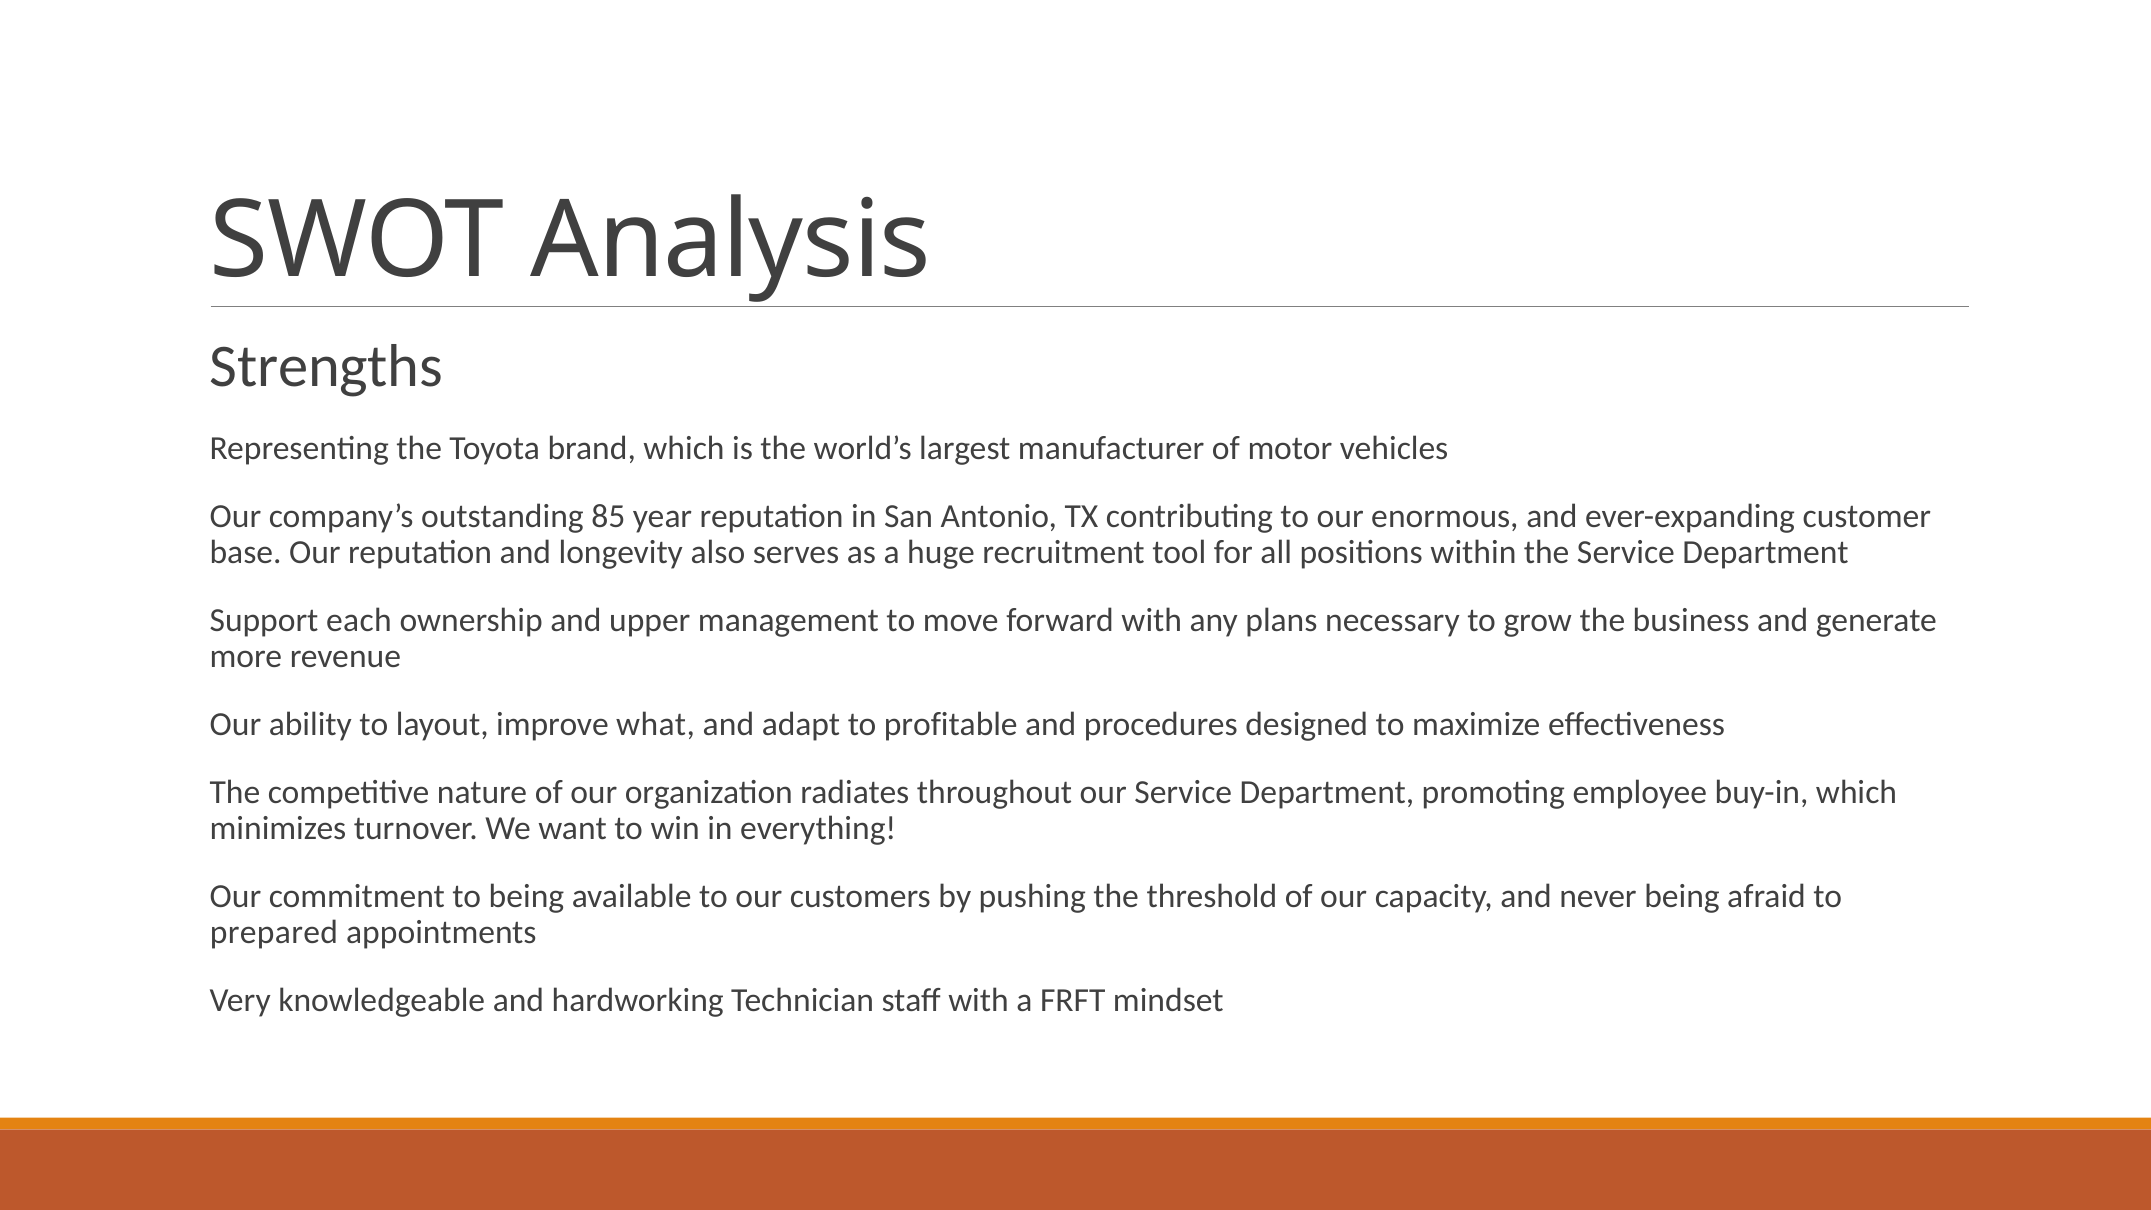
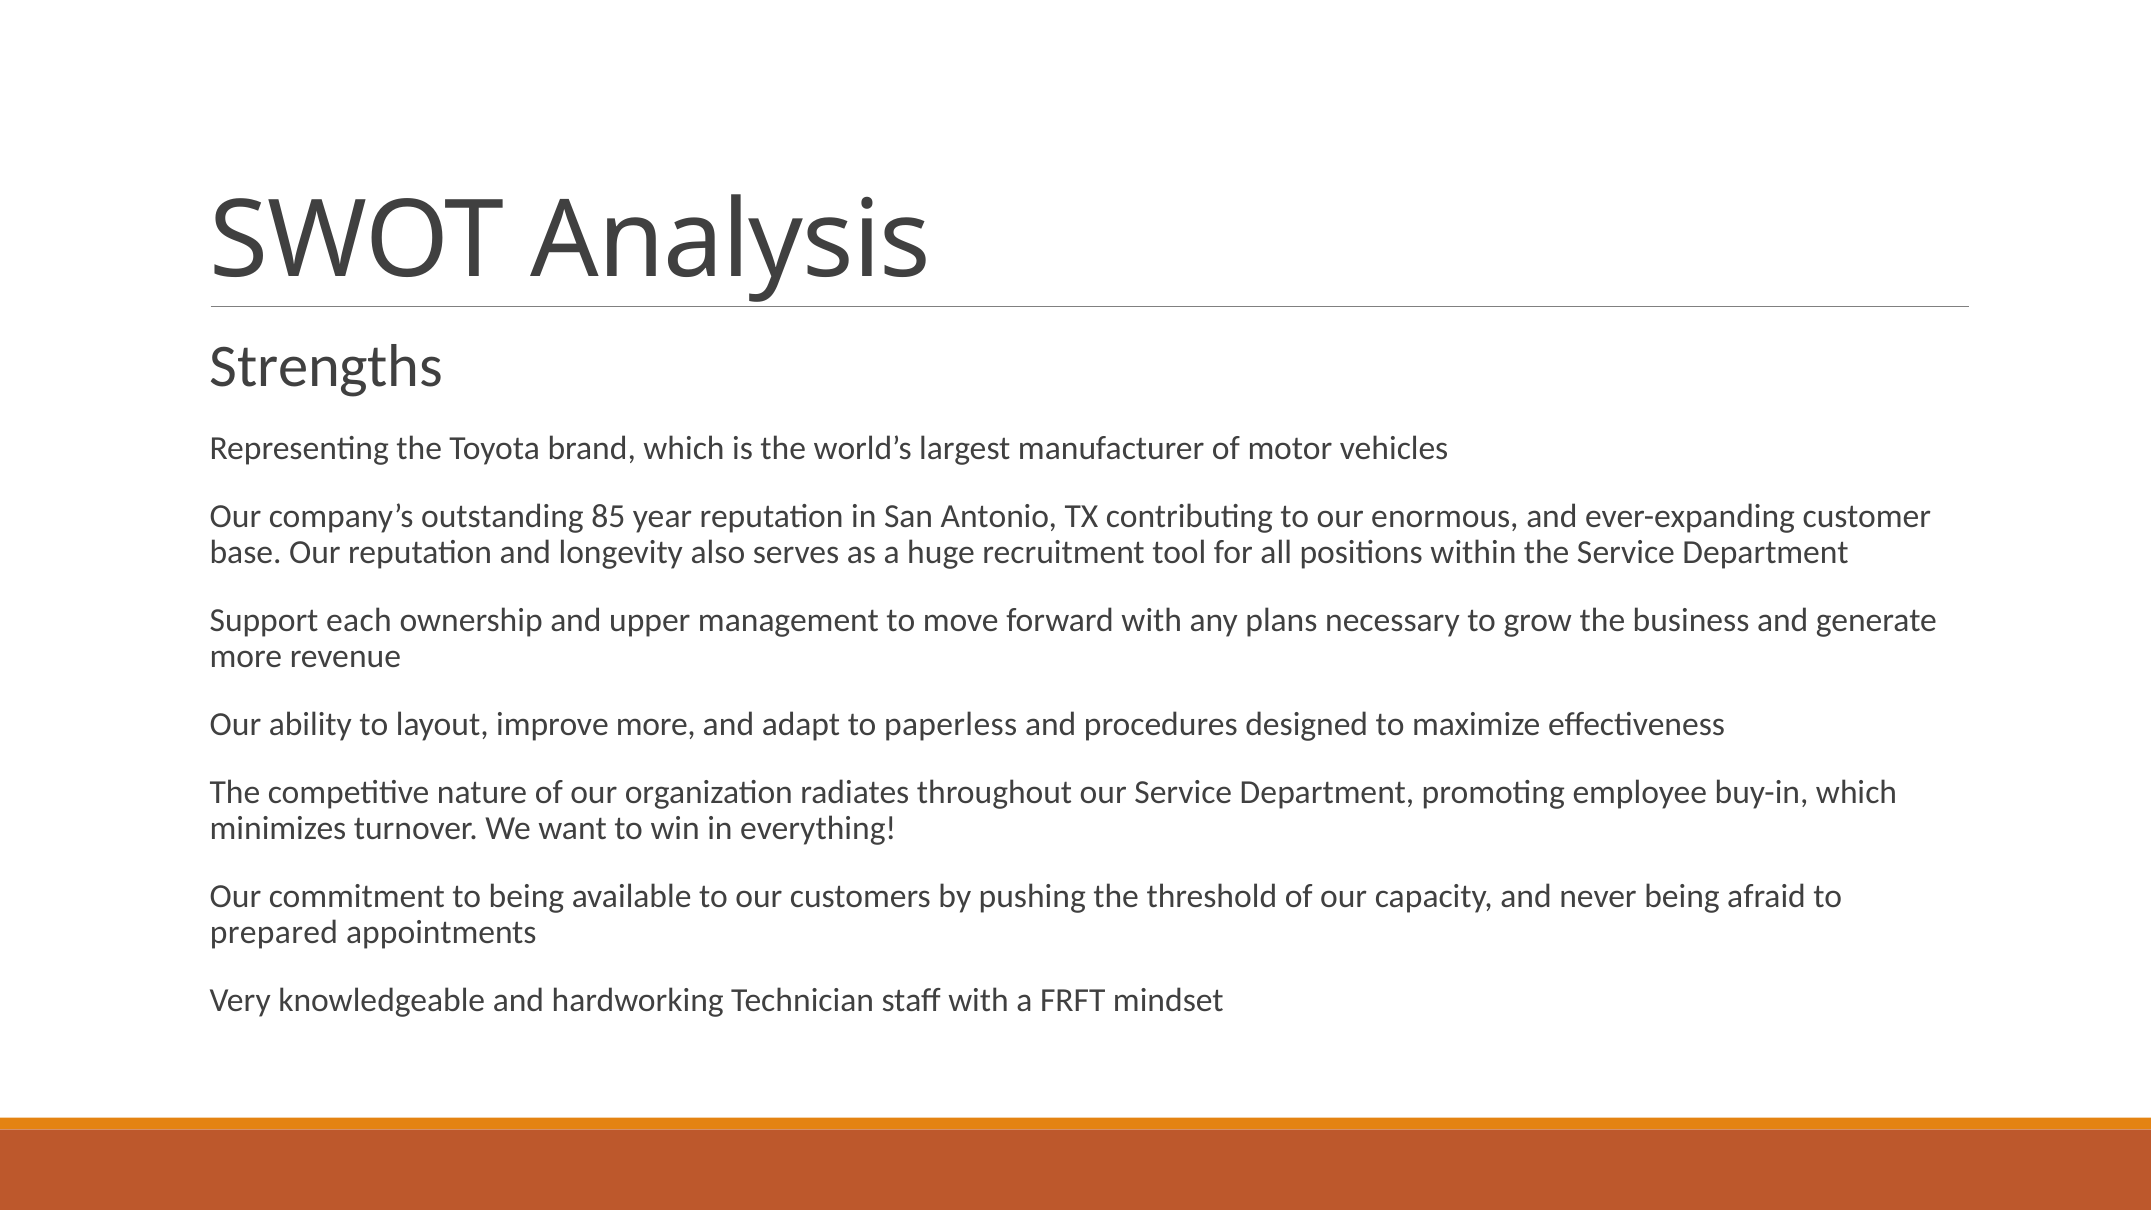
improve what: what -> more (656, 724)
profitable: profitable -> paperless (951, 724)
